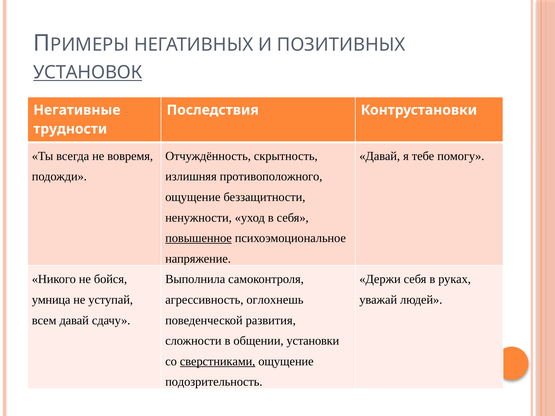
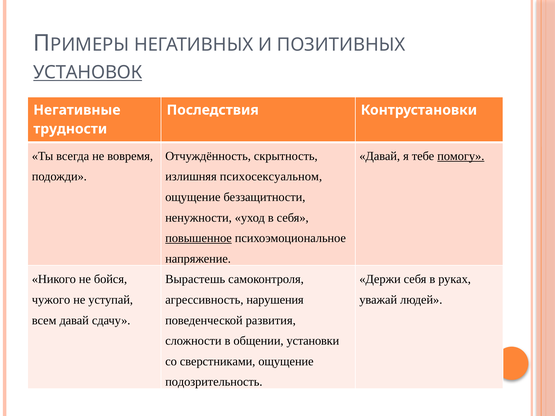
помогу underline: none -> present (461, 156)
противоположного: противоположного -> психосексуальном (271, 177)
Выполнила: Выполнила -> Вырастешь (195, 279)
умница: умница -> чужого (51, 300)
оглохнешь: оглохнешь -> нарушения (275, 300)
сверстниками underline: present -> none (218, 362)
